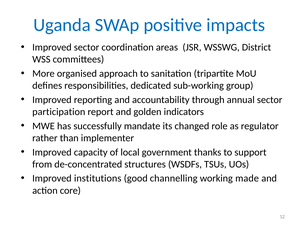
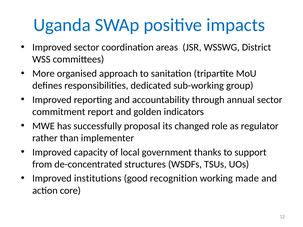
participation: participation -> commitment (59, 112)
mandate: mandate -> proposal (142, 126)
channelling: channelling -> recognition (174, 179)
